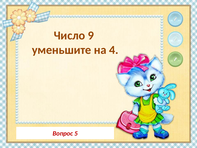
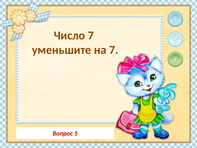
Число 9: 9 -> 7 (91, 35)
на 4: 4 -> 7 (114, 50)
